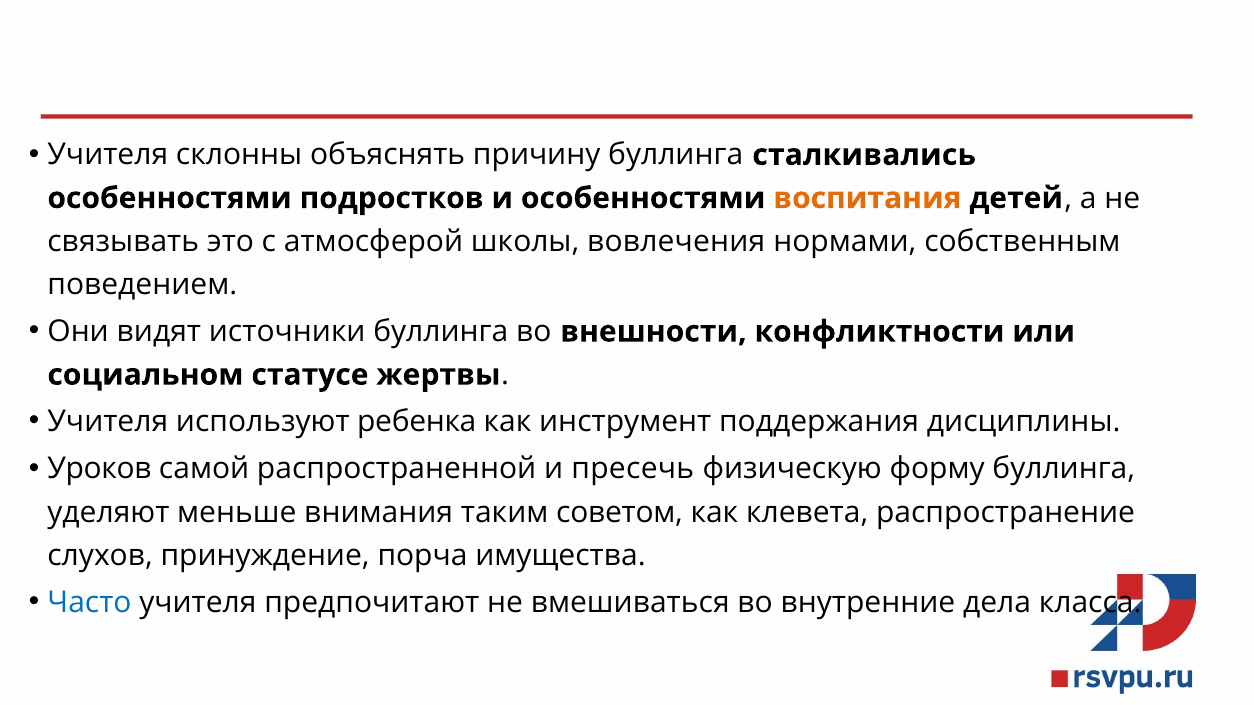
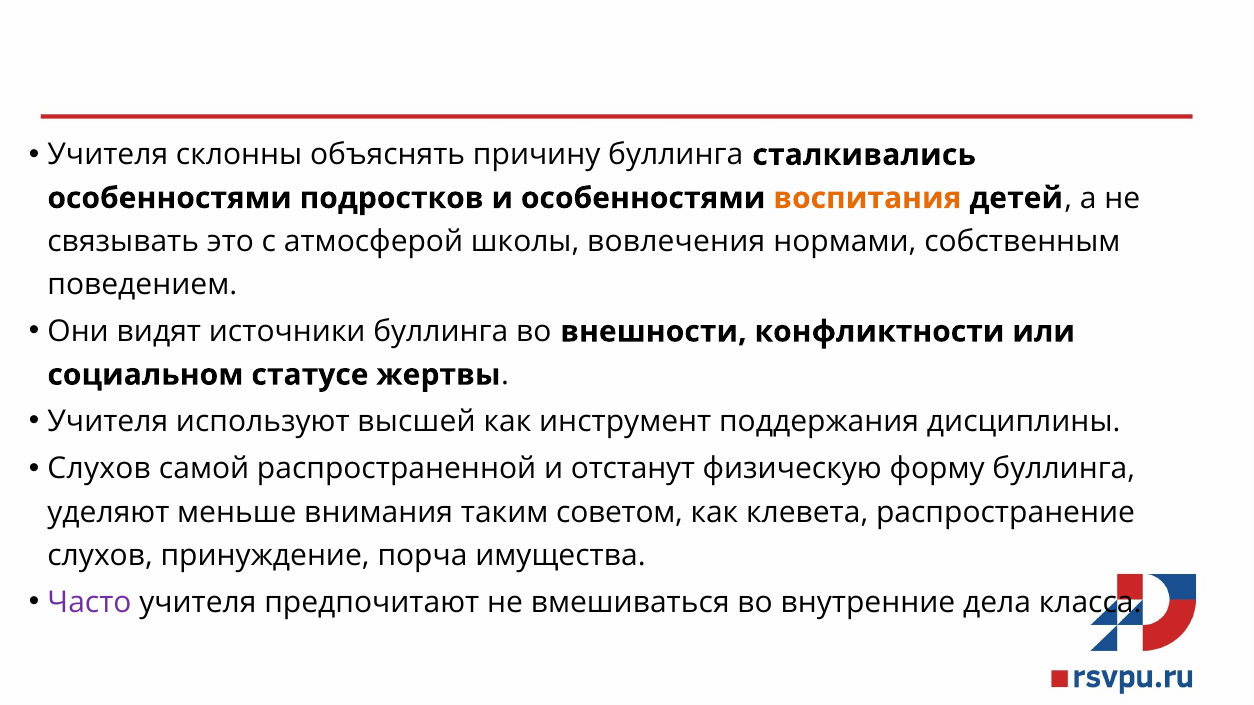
ребенка: ребенка -> высшей (417, 422)
Уроков: Уроков -> Слухов (99, 469)
пресечь: пресечь -> отстанут (633, 469)
Часто colour: blue -> purple (89, 603)
